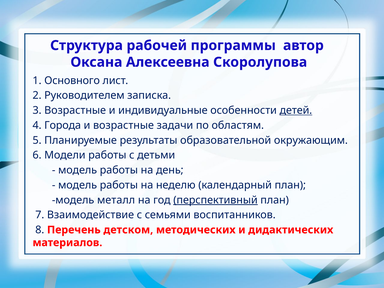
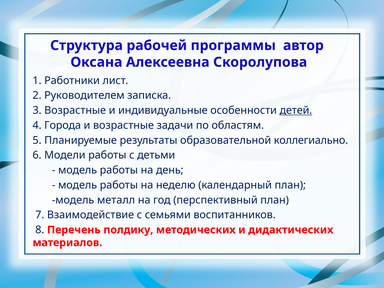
Основного: Основного -> Работники (72, 80)
окружающим: окружающим -> коллегиально (311, 140)
перспективный underline: present -> none (215, 200)
детском: детском -> полдику (128, 230)
